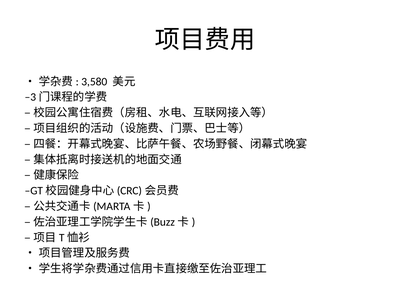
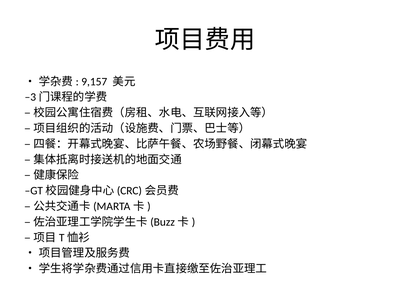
3,580: 3,580 -> 9,157 (94, 81)
